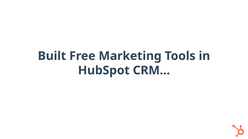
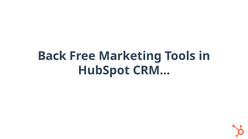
Built: Built -> Back (52, 56)
